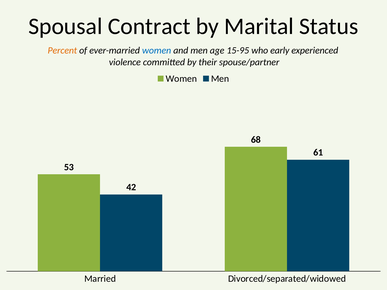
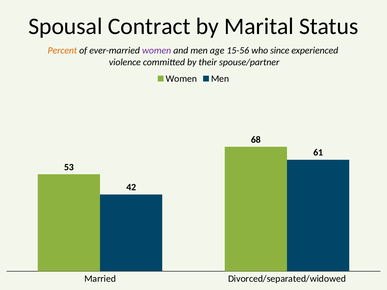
women colour: blue -> purple (157, 51)
15-95: 15-95 -> 15-56 (238, 51)
early: early -> since (280, 51)
